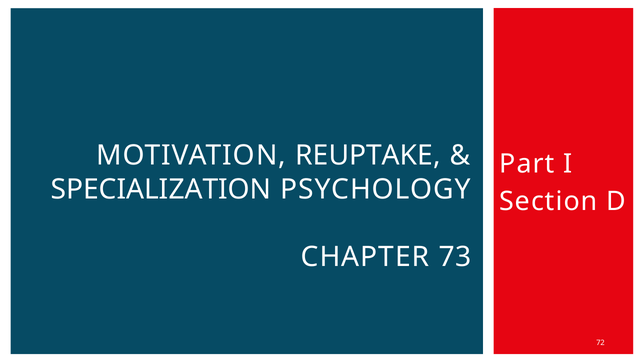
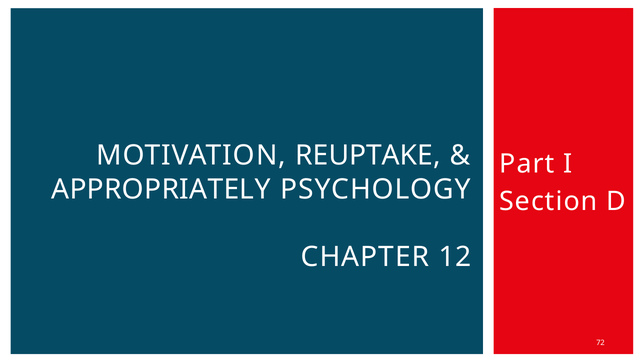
SPECIALIZATION: SPECIALIZATION -> APPROPRIATELY (161, 189)
73: 73 -> 12 (455, 257)
